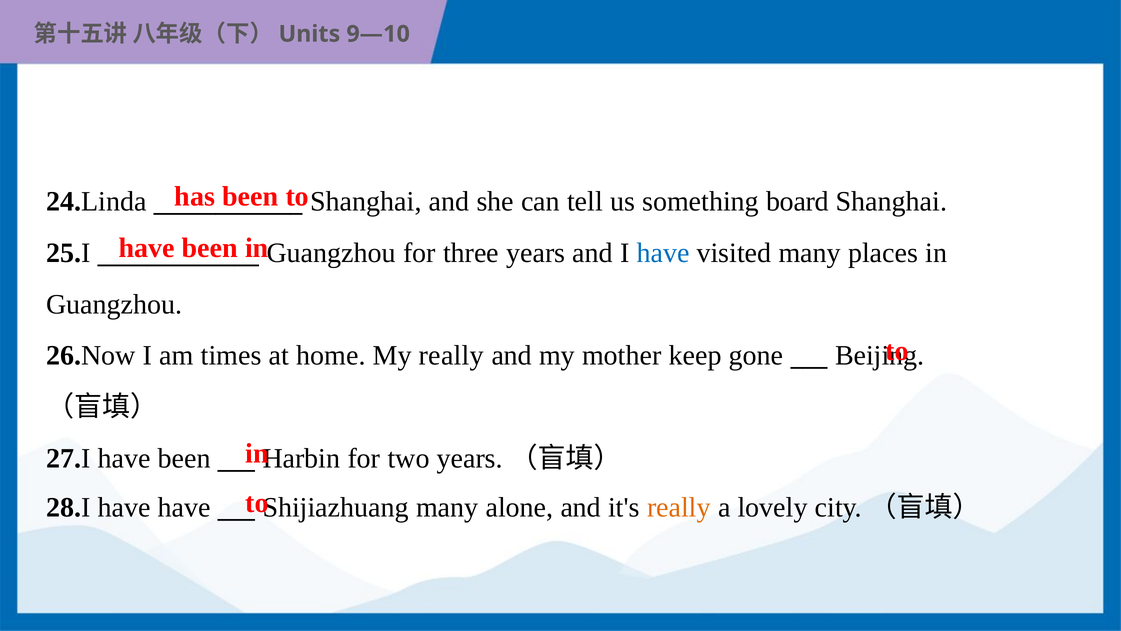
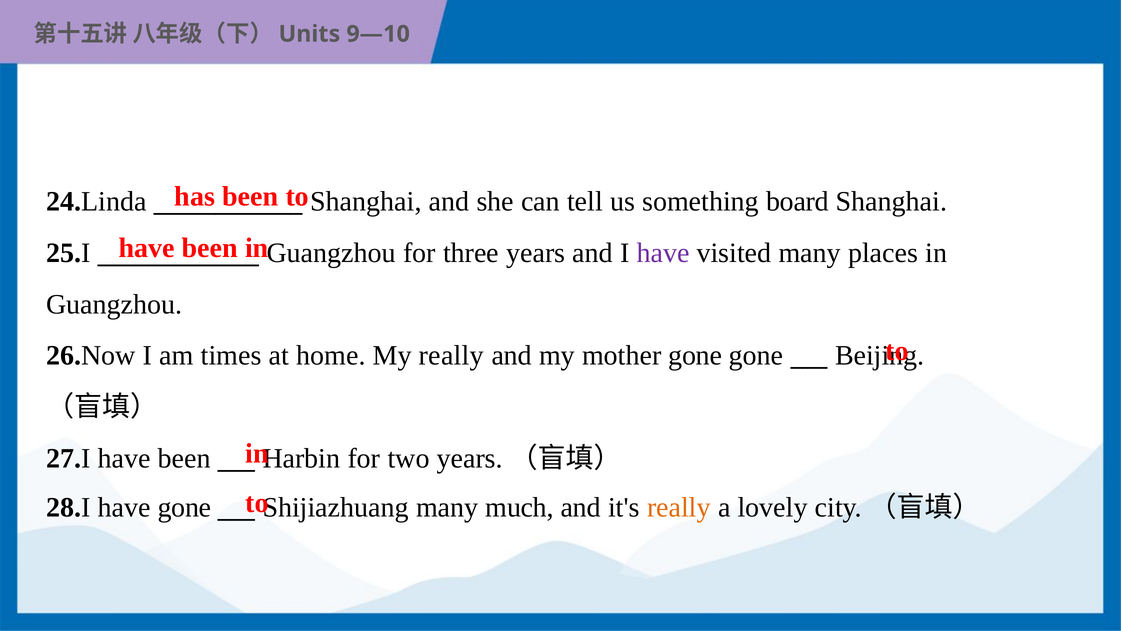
have colour: blue -> purple (663, 253)
mother keep: keep -> gone (695, 355)
have have: have -> gone (184, 507)
alone: alone -> much (520, 507)
